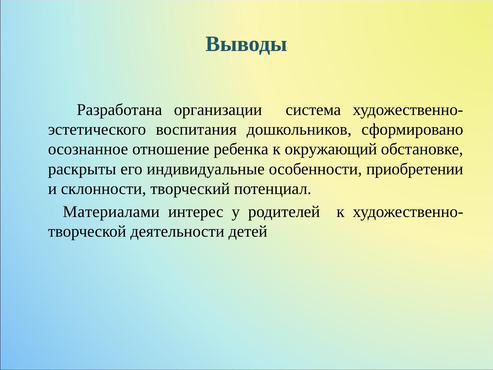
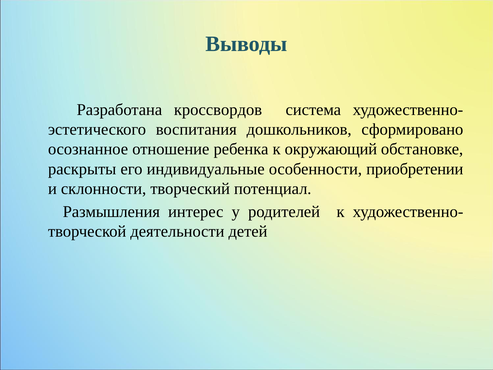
организации: организации -> кроссвордов (218, 110)
Материалами: Материалами -> Размышления (111, 212)
